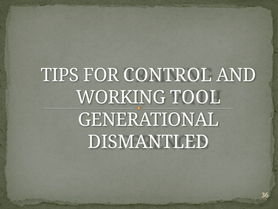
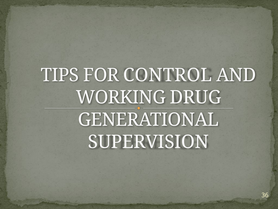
TOOL: TOOL -> DRUG (195, 97)
DISMANTLED: DISMANTLED -> SUPERVISION (148, 142)
